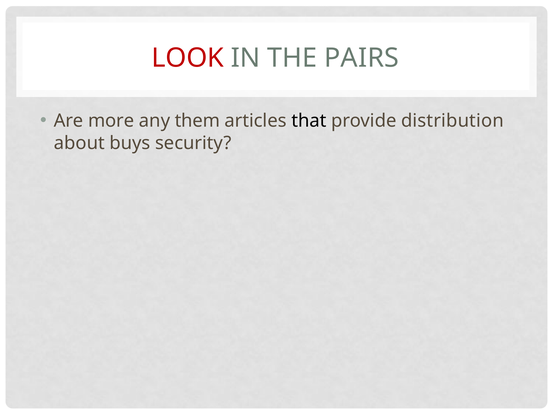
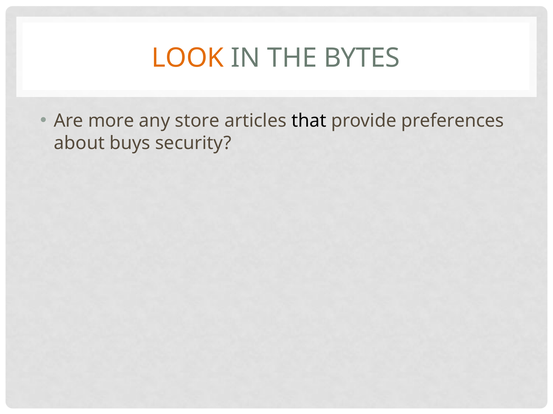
LOOK colour: red -> orange (188, 58)
PAIRS: PAIRS -> BYTES (362, 58)
them: them -> store (197, 121)
distribution: distribution -> preferences (453, 121)
